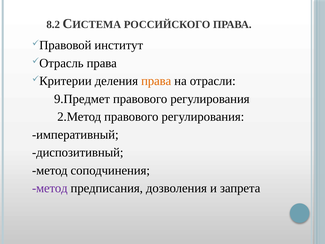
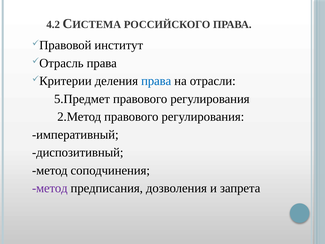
8.2: 8.2 -> 4.2 (53, 25)
права colour: orange -> blue (156, 81)
9.Предмет: 9.Предмет -> 5.Предмет (82, 99)
